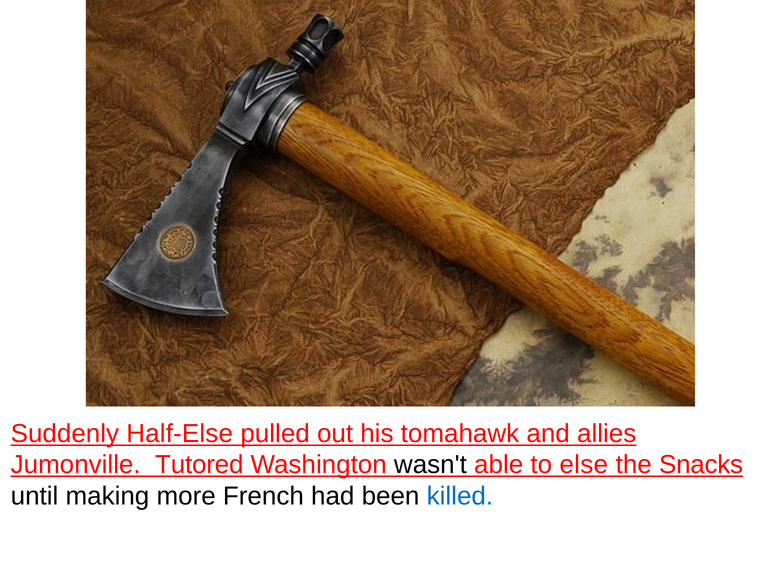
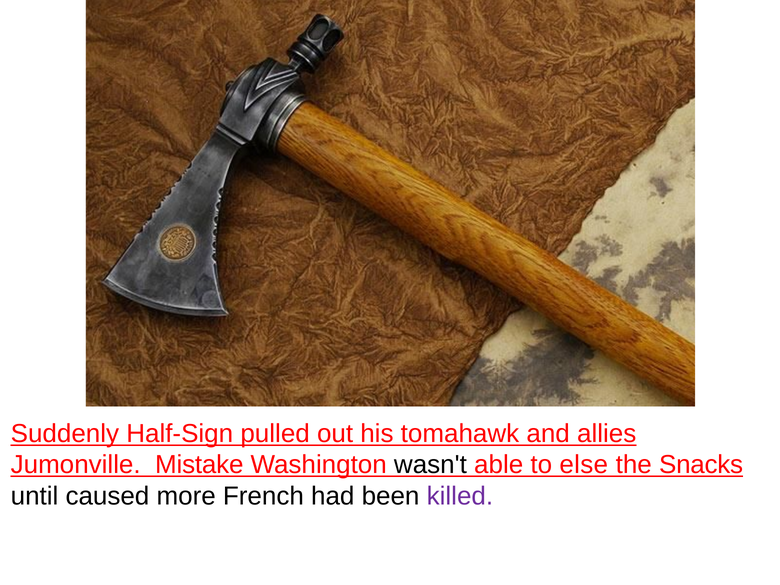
Half-Else: Half-Else -> Half-Sign (180, 434)
Tutored: Tutored -> Mistake (199, 465)
making: making -> caused (107, 496)
killed colour: blue -> purple (460, 496)
